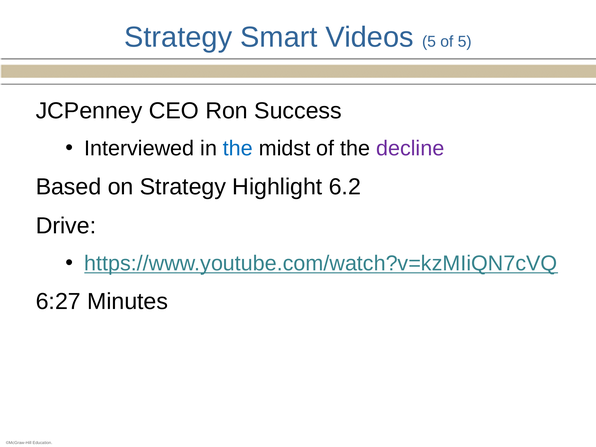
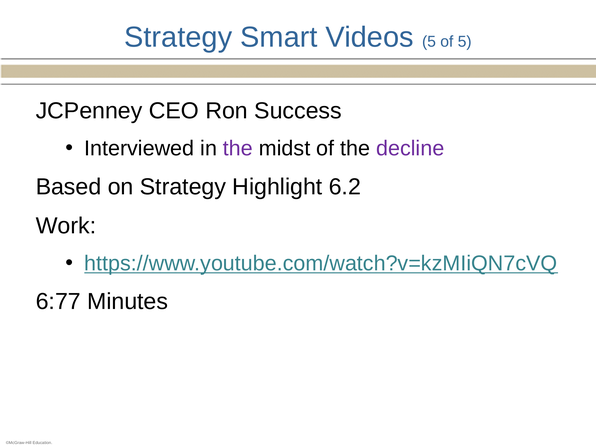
the colour: blue -> purple (238, 149)
Drive: Drive -> Work (66, 226)
6:27: 6:27 -> 6:77 (58, 302)
